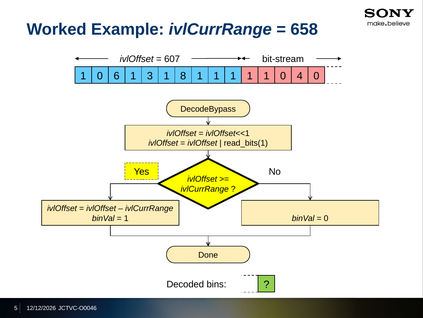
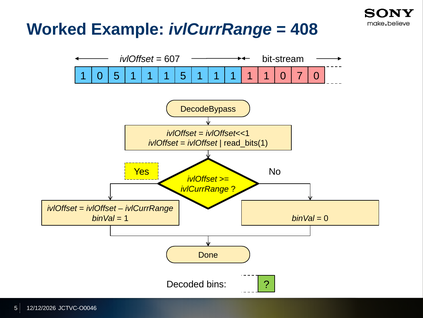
658: 658 -> 408 (304, 29)
0 6: 6 -> 5 (117, 76)
3: 3 -> 1 (150, 76)
1 8: 8 -> 5 (183, 76)
4: 4 -> 7 (300, 76)
